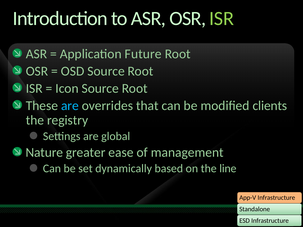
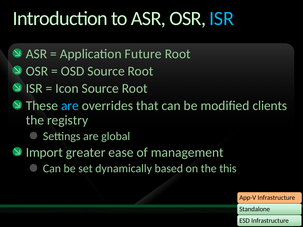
ISR colour: light green -> light blue (222, 18)
Nature: Nature -> Import (44, 153)
line: line -> this (228, 169)
